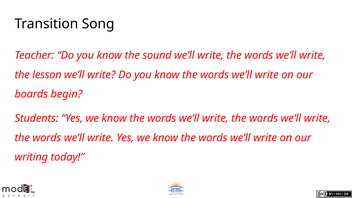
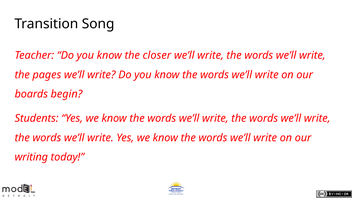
sound: sound -> closer (157, 55)
lesson: lesson -> pages (47, 75)
